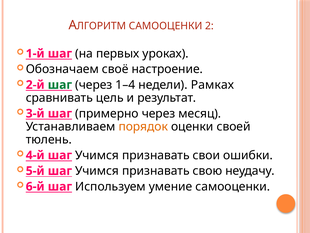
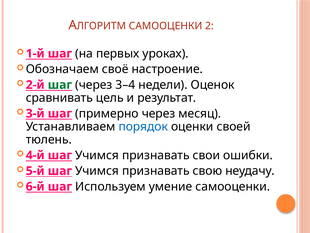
1–4: 1–4 -> 3–4 (125, 85)
Рамках: Рамках -> Оценок (213, 85)
порядок colour: orange -> blue (143, 126)
